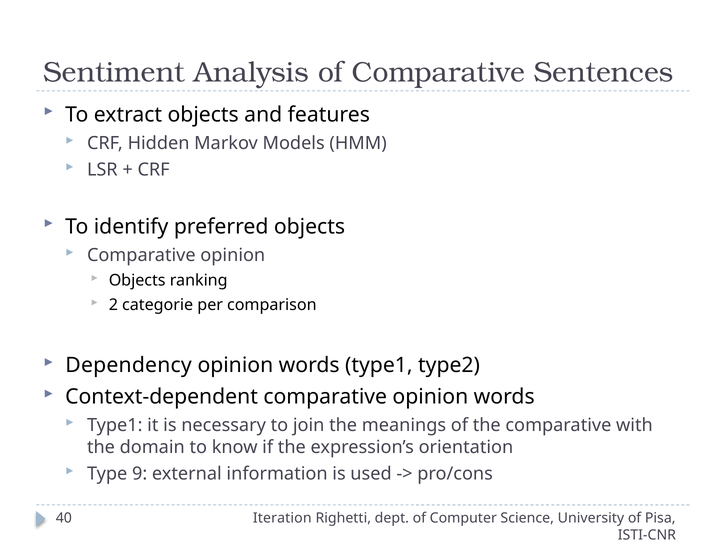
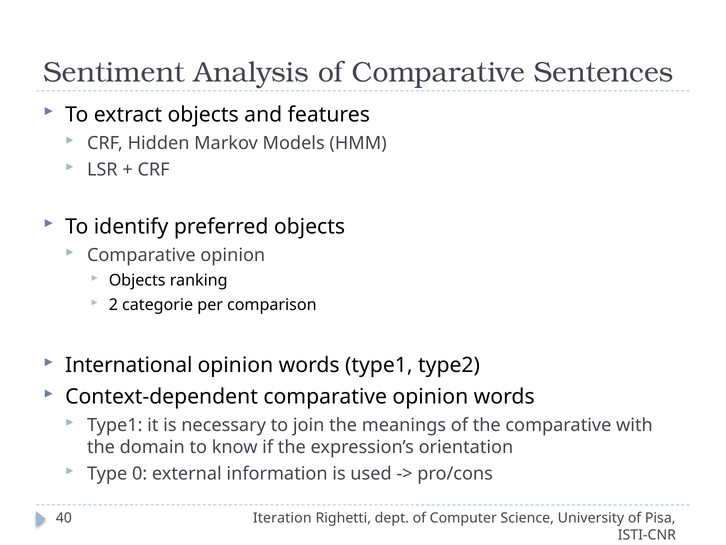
Dependency: Dependency -> International (129, 365)
9: 9 -> 0 (140, 473)
